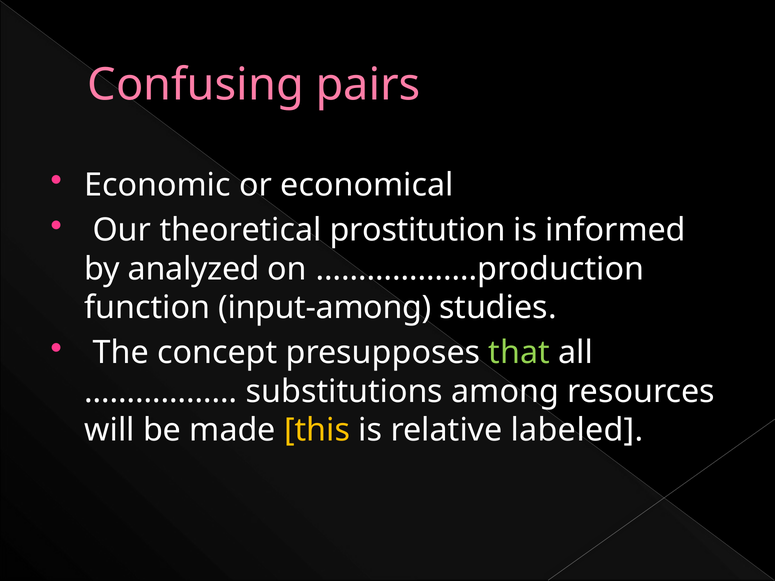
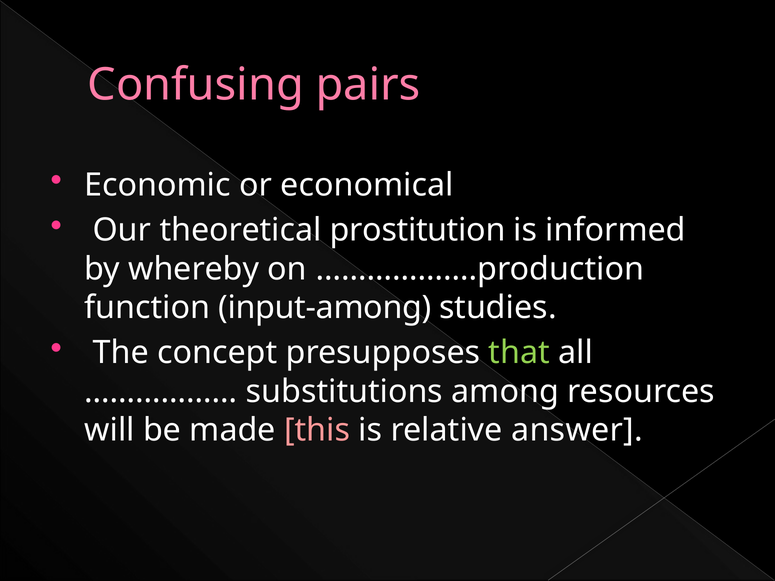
analyzed: analyzed -> whereby (194, 269)
this colour: yellow -> pink (317, 430)
labeled: labeled -> answer (577, 430)
